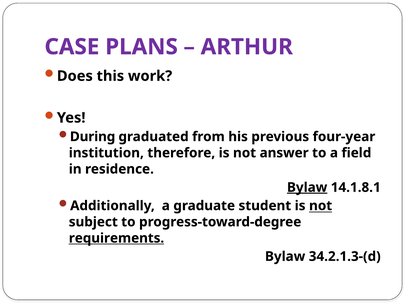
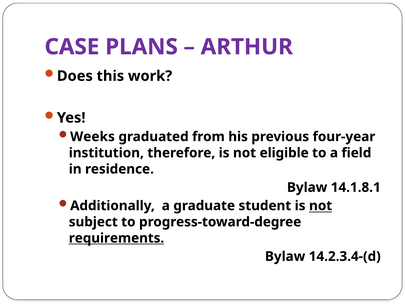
During: During -> Weeks (92, 137)
answer: answer -> eligible (284, 153)
Bylaw underline: present -> none (307, 187)
34.2.1.3-(d: 34.2.1.3-(d -> 14.2.3.4-(d (345, 256)
